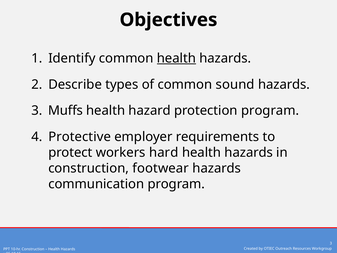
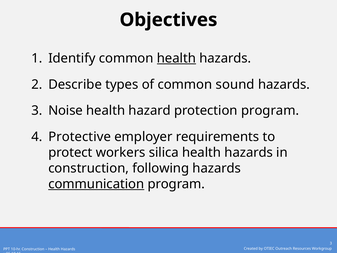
Muffs: Muffs -> Noise (66, 111)
hard: hard -> silica (164, 152)
footwear: footwear -> following (161, 168)
communication underline: none -> present (96, 184)
